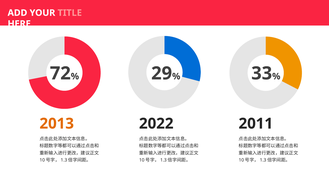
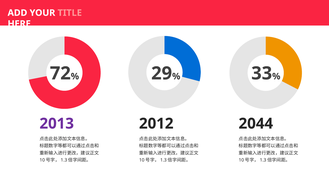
2013 colour: orange -> purple (57, 124)
2022: 2022 -> 2012 (156, 124)
2011: 2011 -> 2044 (256, 124)
